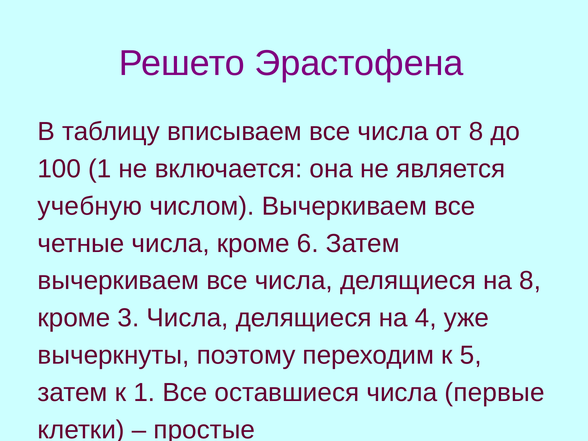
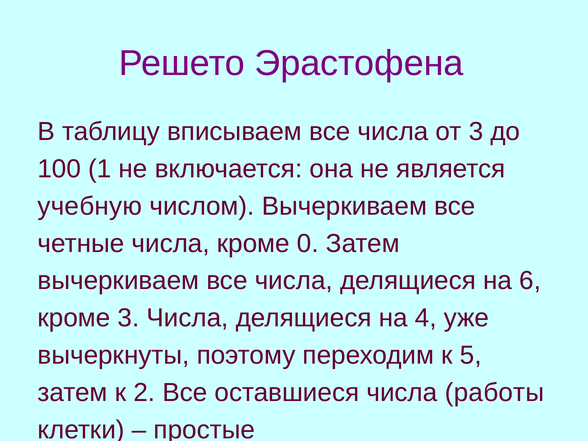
от 8: 8 -> 3 (476, 132)
6: 6 -> 0 (308, 243)
на 8: 8 -> 6 (530, 281)
к 1: 1 -> 2 (144, 393)
первые: первые -> работы (495, 393)
